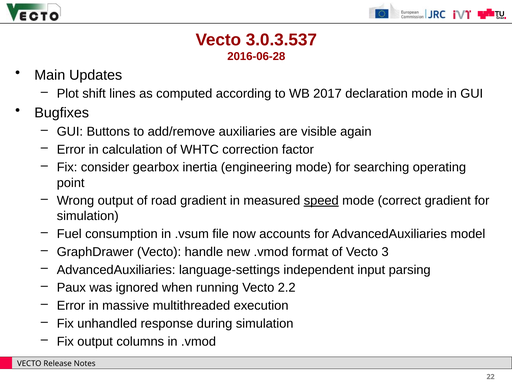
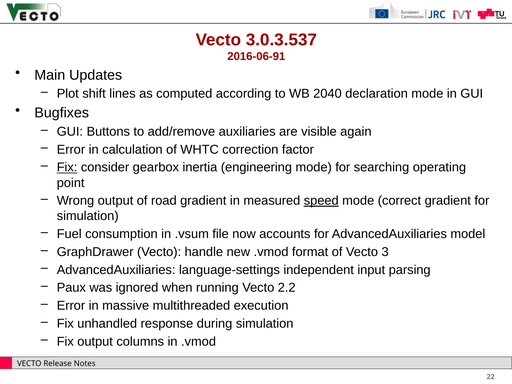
2016-06-28: 2016-06-28 -> 2016-06-91 (256, 56)
2017: 2017 -> 2040 (327, 94)
Fix underline: none -> present (67, 167)
